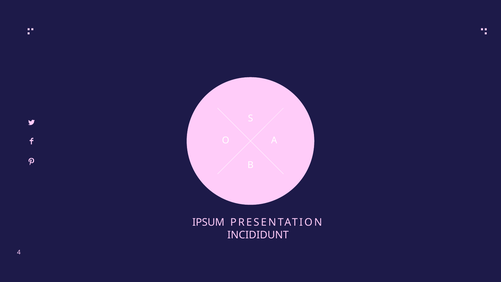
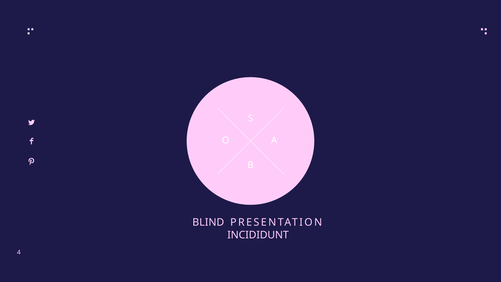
IPSUM: IPSUM -> BLIND (208, 222)
